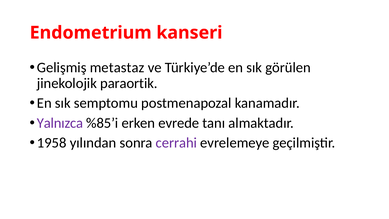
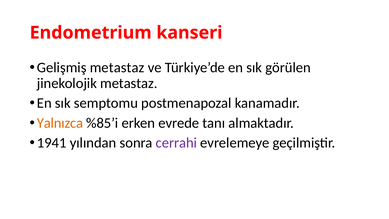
jinekolojik paraortik: paraortik -> metastaz (129, 83)
Yalnızca colour: purple -> orange (60, 123)
1958: 1958 -> 1941 (52, 143)
